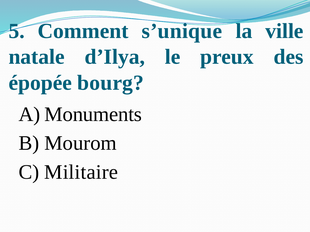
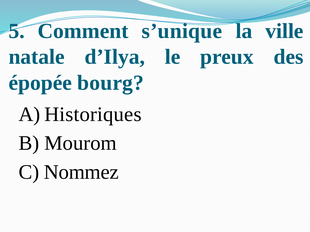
Monuments: Monuments -> Historiques (93, 115)
Militaire: Militaire -> Nommez (81, 172)
